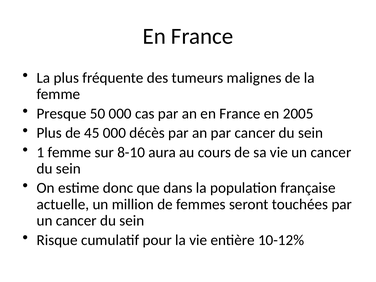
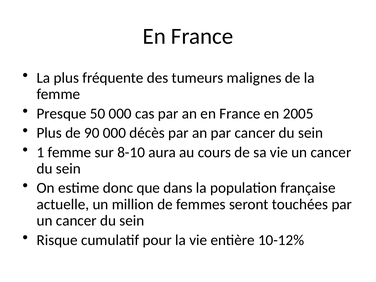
45: 45 -> 90 (92, 133)
